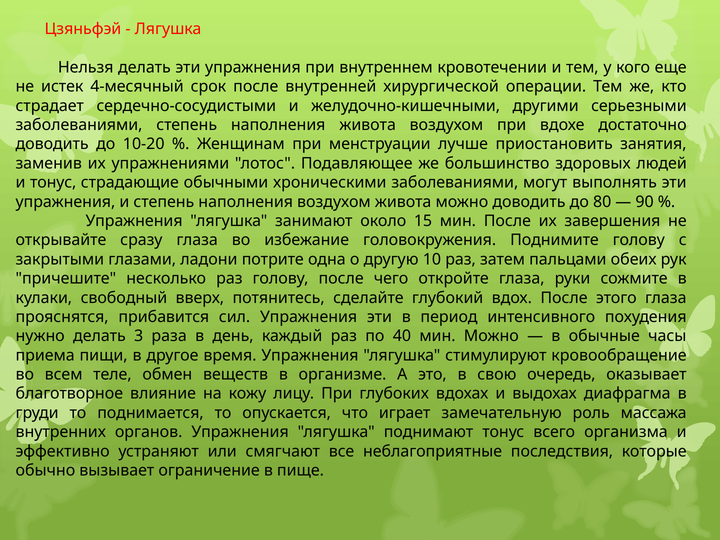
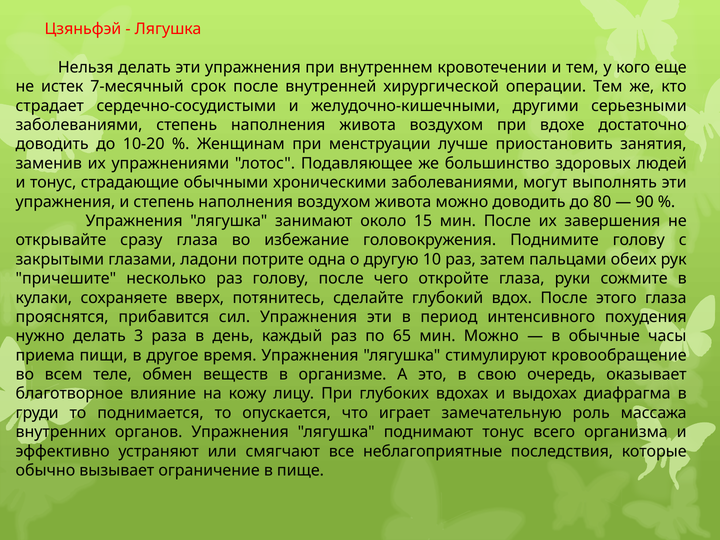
4-месячный: 4-месячный -> 7-месячный (137, 87)
свободный: свободный -> сохраняете (124, 298)
40: 40 -> 65 (402, 336)
